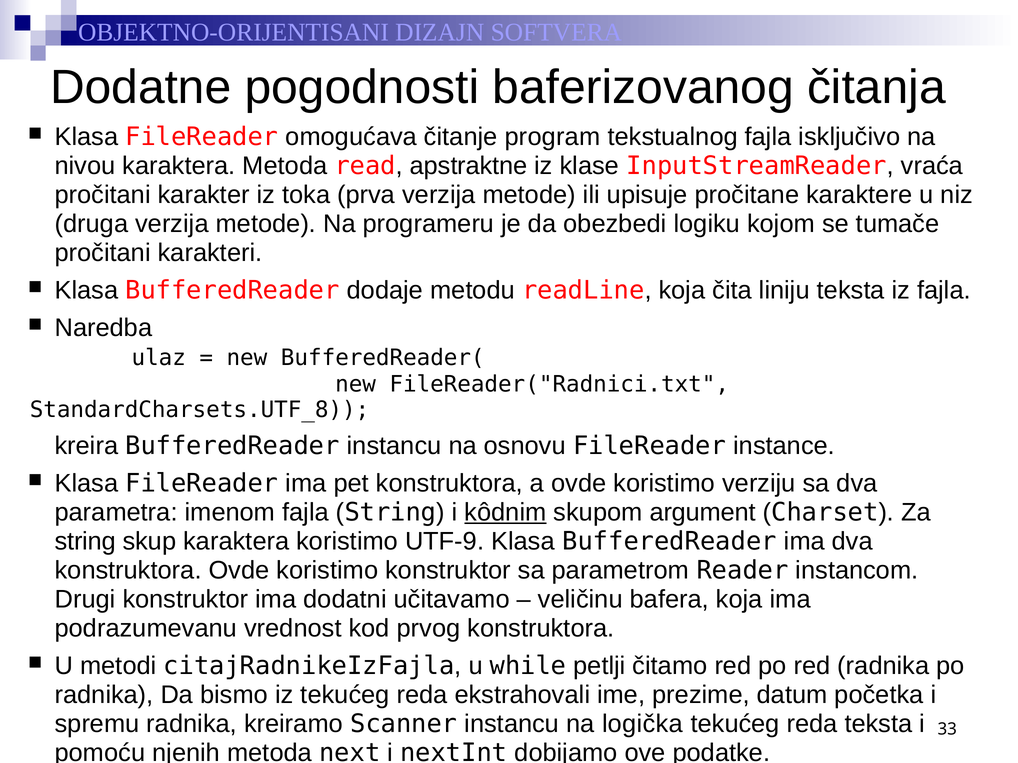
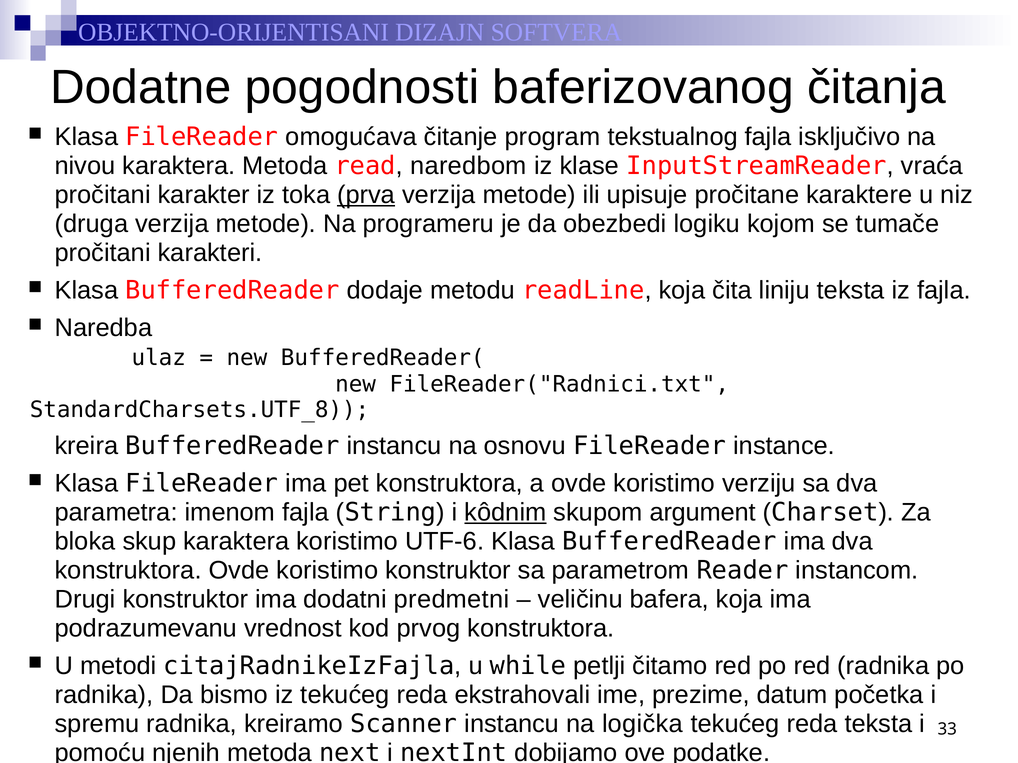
apstraktne: apstraktne -> naredbom (469, 166)
prva underline: none -> present (366, 195)
string: string -> bloka (85, 542)
UTF-9: UTF-9 -> UTF-6 (445, 542)
učitavamo: učitavamo -> predmetni (452, 600)
